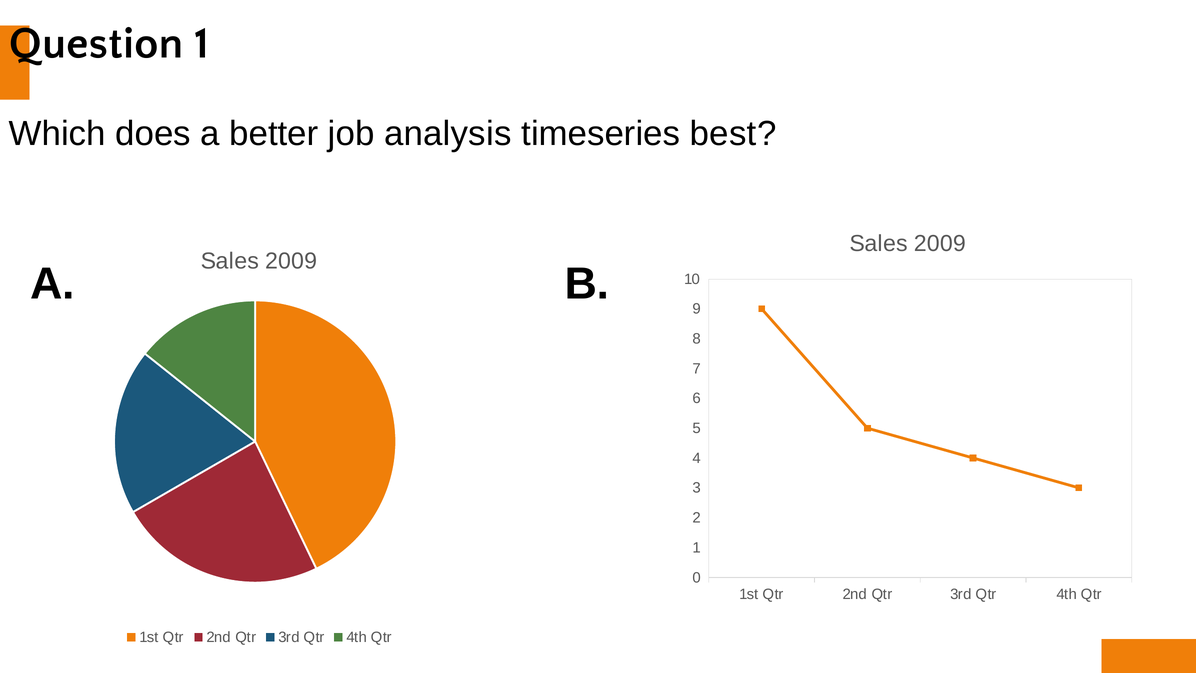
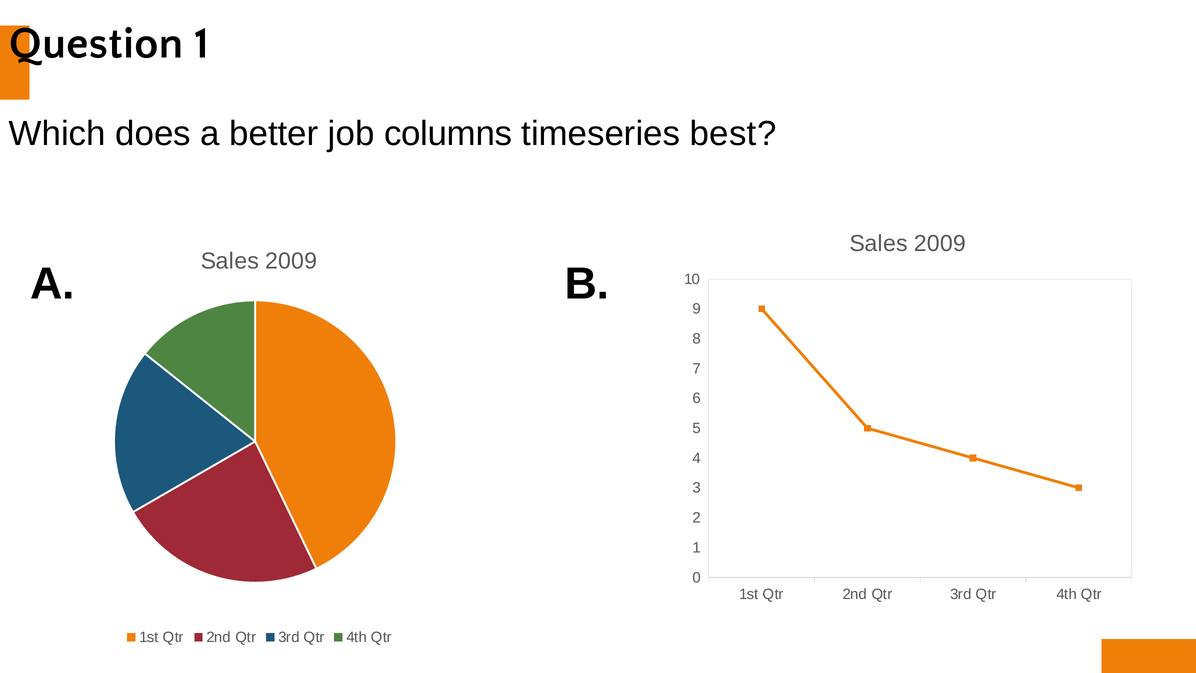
analysis: analysis -> columns (448, 134)
